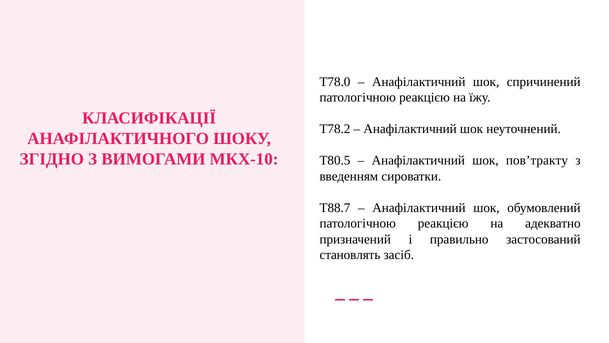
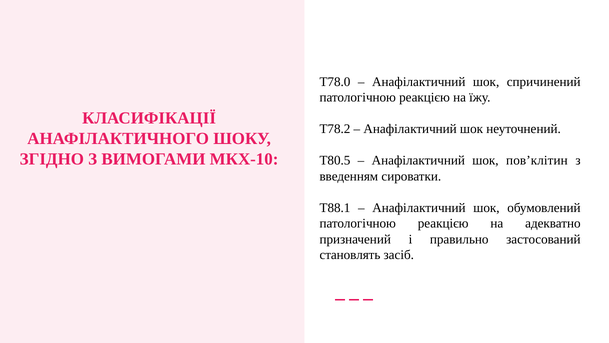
пов’тракту: пов’тракту -> пов’клітин (537, 160)
T88.7: T88.7 -> T88.1 (335, 208)
